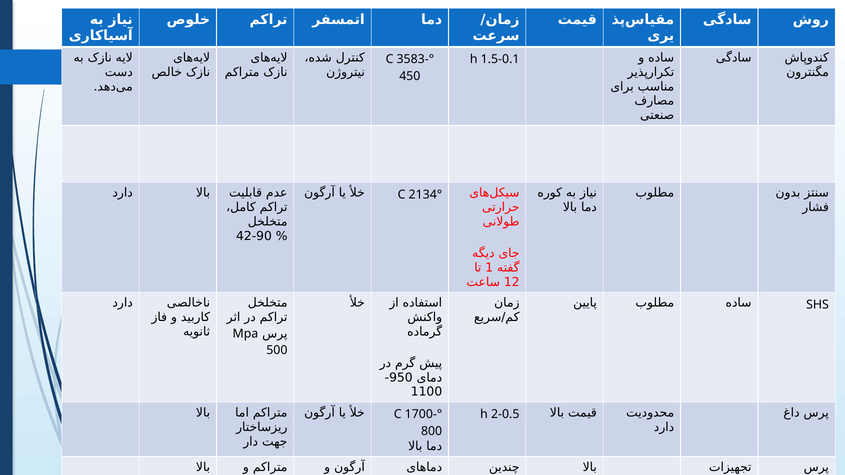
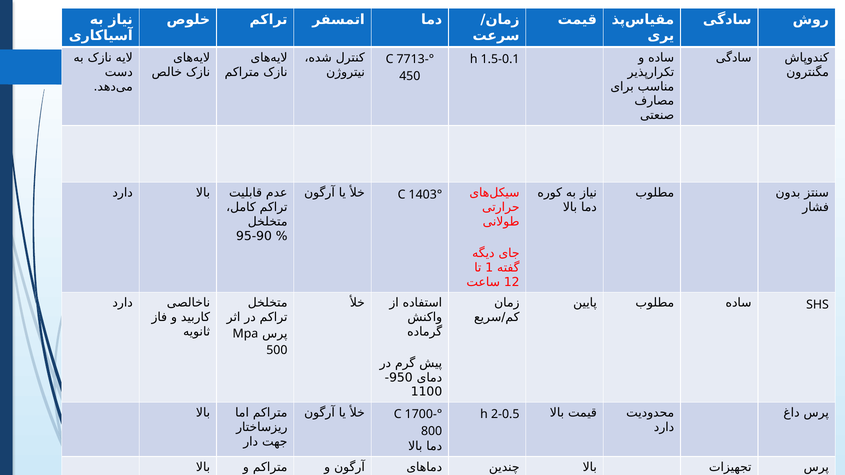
3583-: 3583- -> 7713- (413, 59)
2134: 2134 -> 1403 (423, 195)
42-90: 42-90 -> 95-90 (254, 236)
